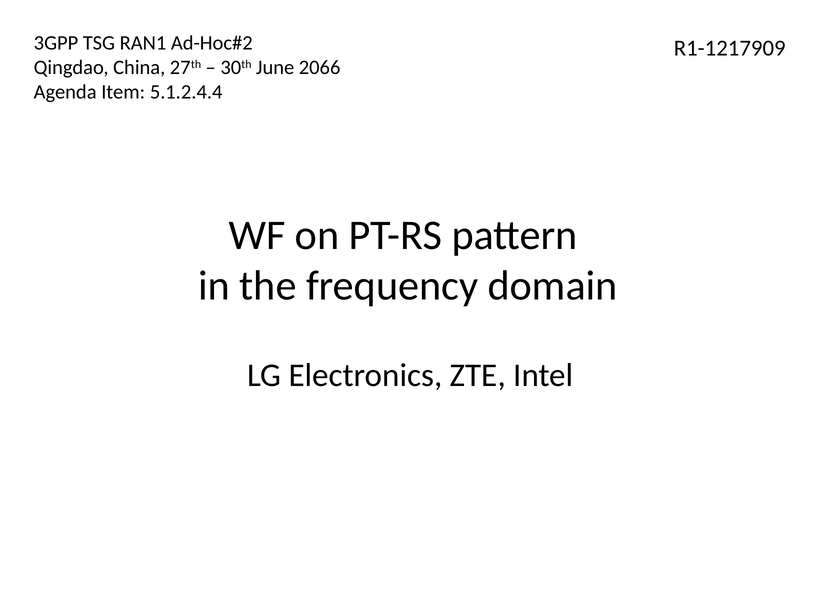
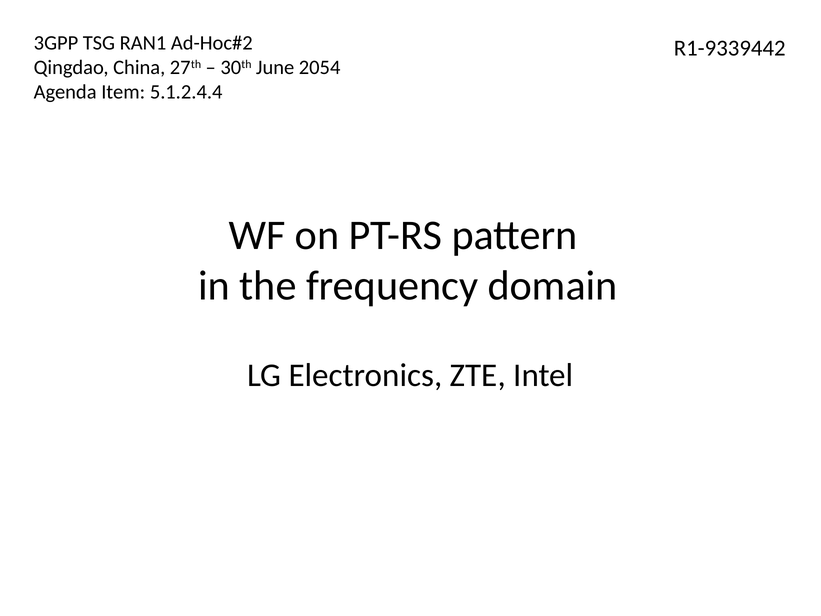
R1-1217909: R1-1217909 -> R1-9339442 (730, 48)
2066: 2066 -> 2054 (320, 67)
